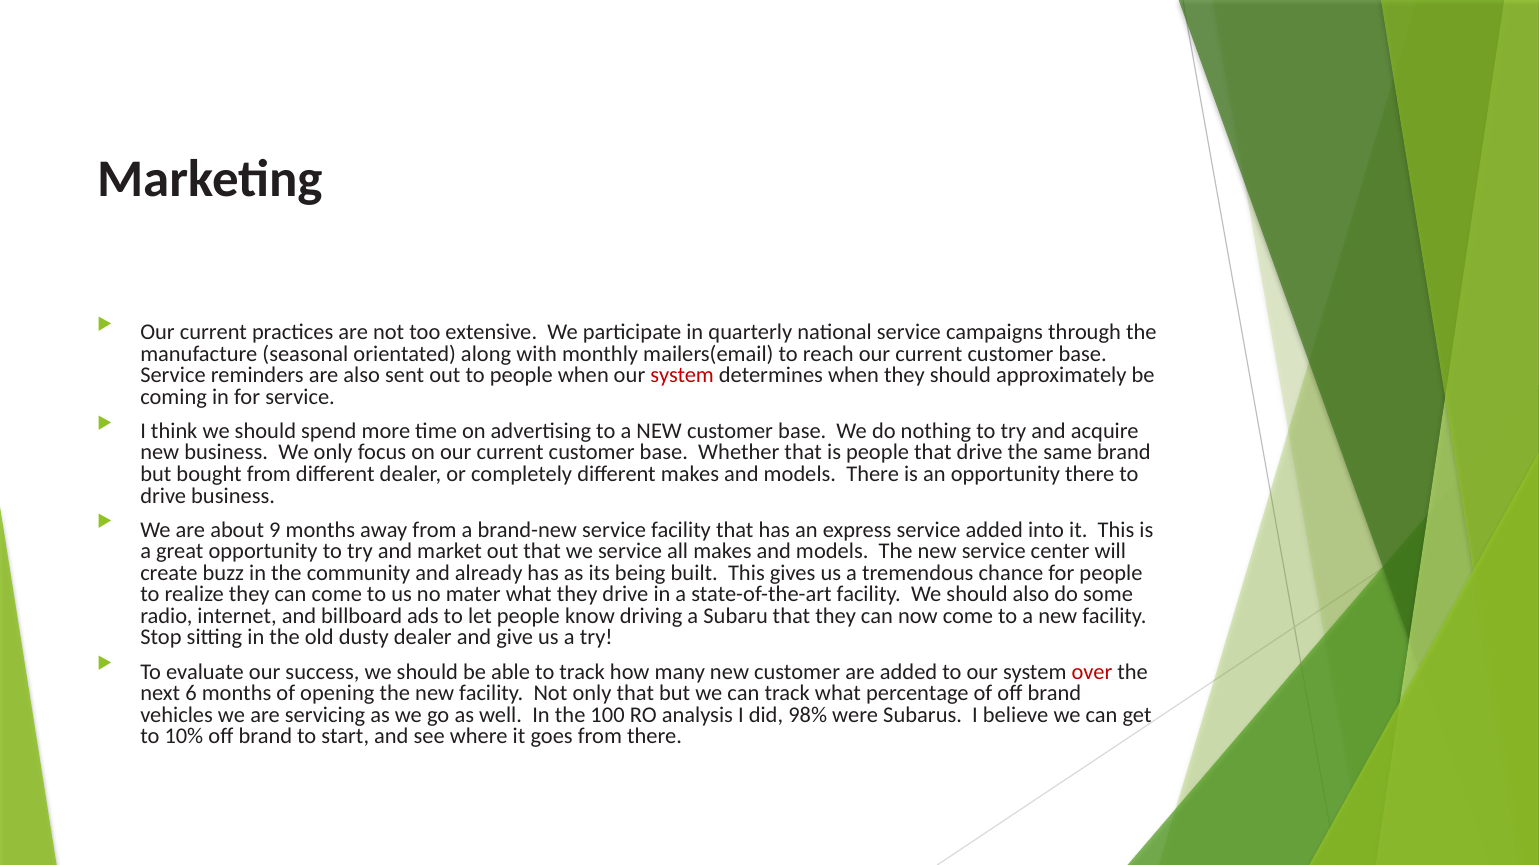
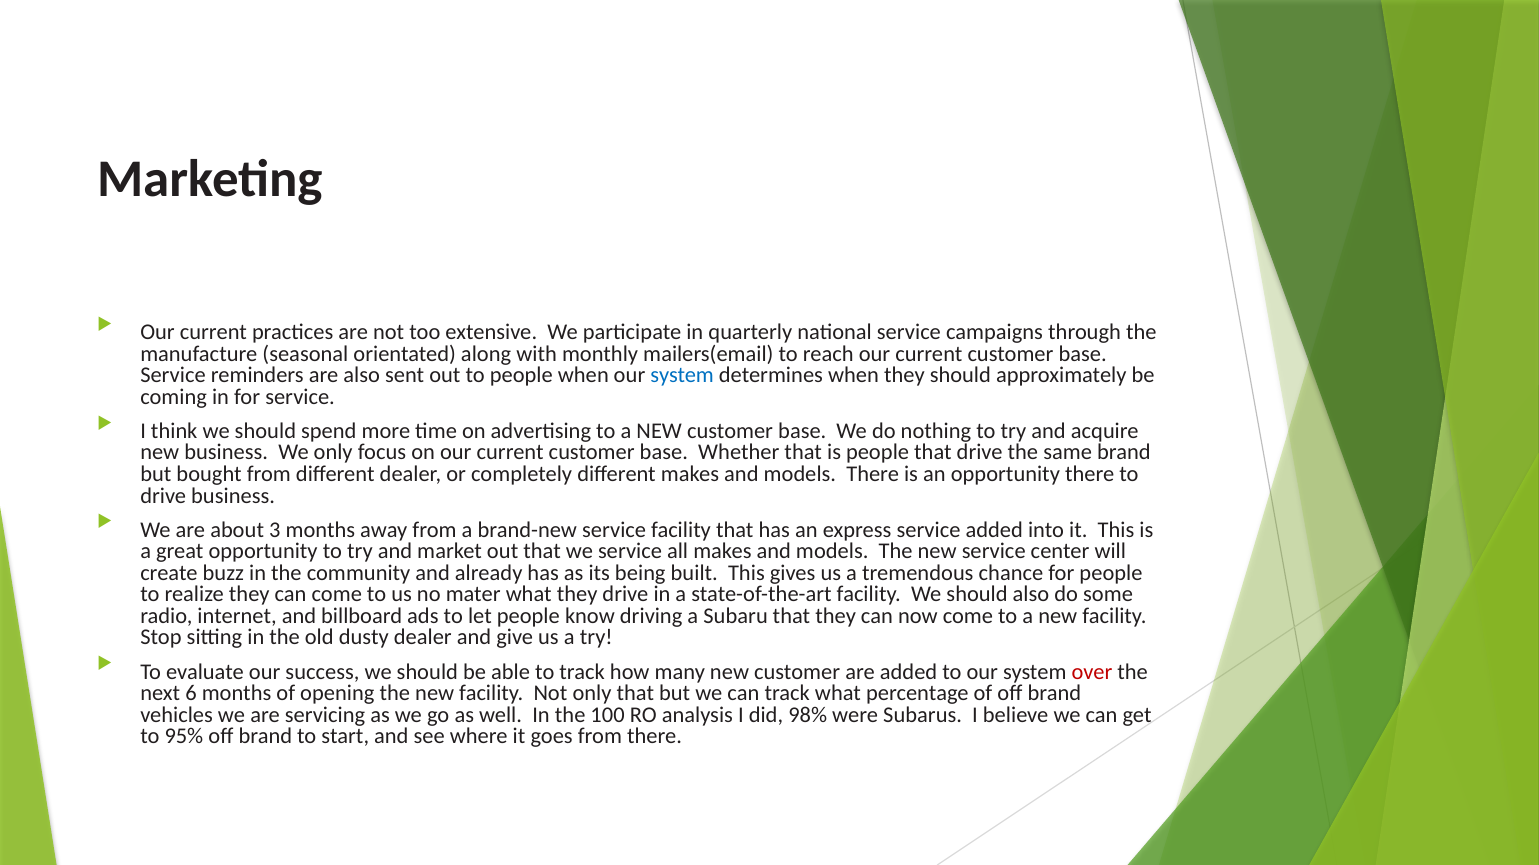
system colour: red -> blue (682, 375)
9: 9 -> 3 (275, 530)
10%: 10% -> 95% (184, 737)
